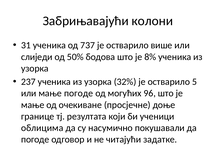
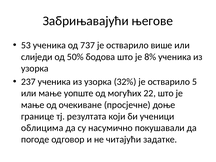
колони: колони -> његове (152, 21)
31: 31 -> 53 (26, 45)
мање погоде: погоде -> уопште (79, 93)
96: 96 -> 22 (150, 93)
